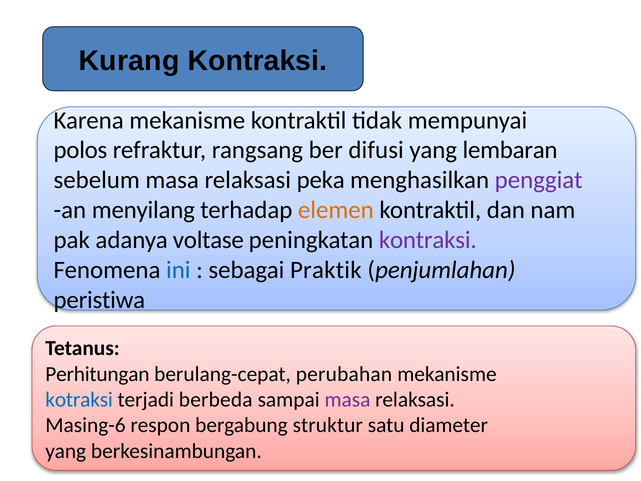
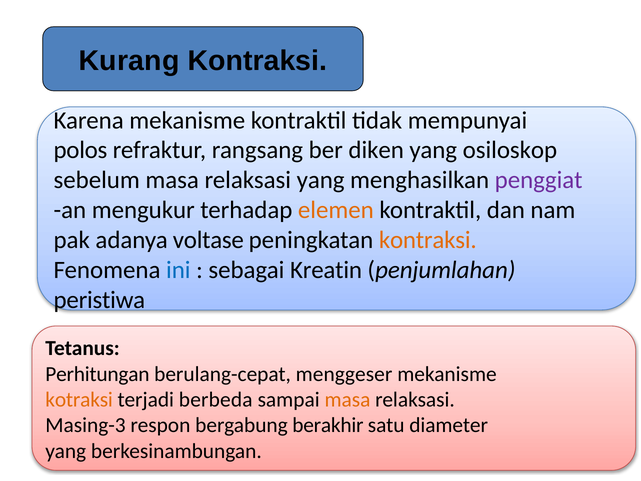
difusi: difusi -> diken (376, 150)
lembaran: lembaran -> osiloskop (510, 150)
relaksasi peka: peka -> yang (321, 180)
menyilang: menyilang -> mengukur (143, 210)
kontraksi colour: purple -> orange (428, 240)
Praktik: Praktik -> Kreatin (326, 270)
perubahan: perubahan -> menggeser (344, 374)
kotraksi colour: blue -> orange (79, 399)
masa colour: purple -> orange (347, 399)
Masing-6: Masing-6 -> Masing-3 (86, 425)
struktur: struktur -> berakhir (328, 425)
